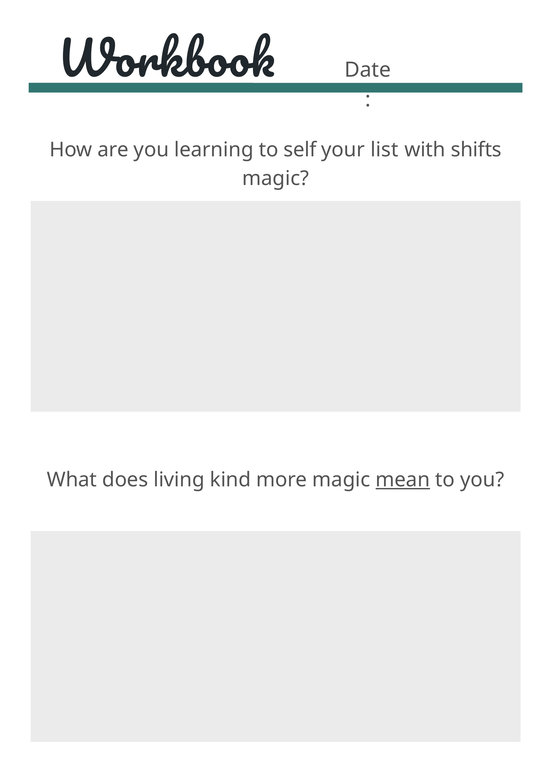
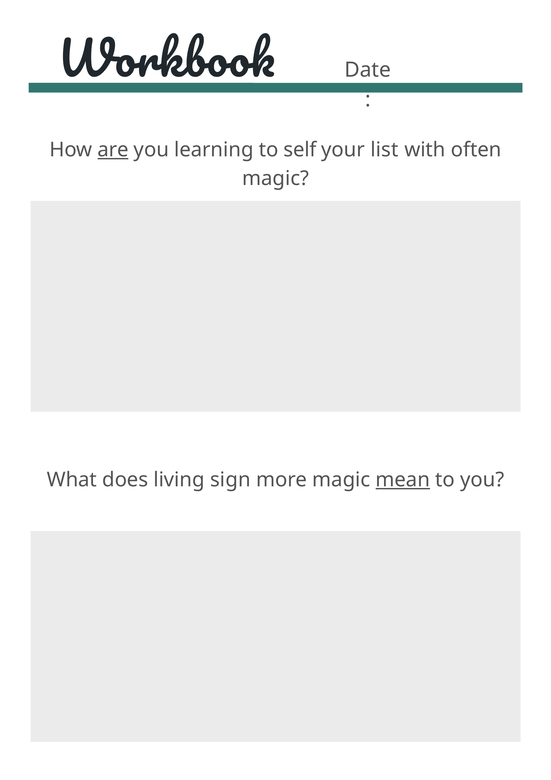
are underline: none -> present (113, 150)
shifts: shifts -> often (476, 150)
kind: kind -> sign (230, 480)
